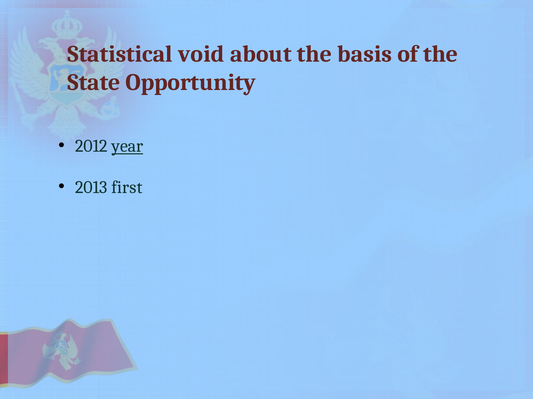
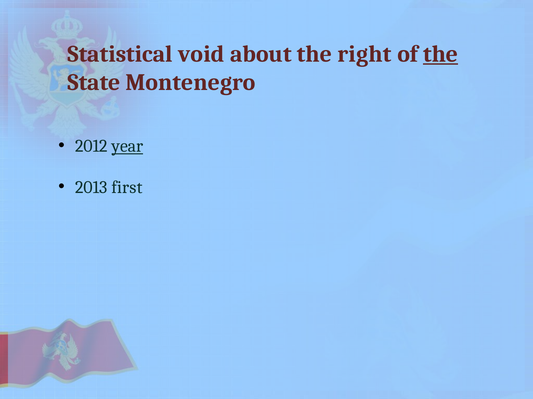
basis: basis -> right (365, 54)
the underline: none -> present (441, 54)
Opportunity: Opportunity -> Montenegro (191, 82)
